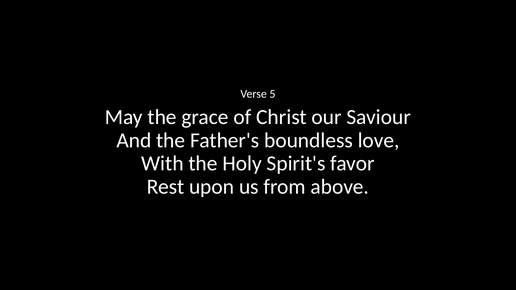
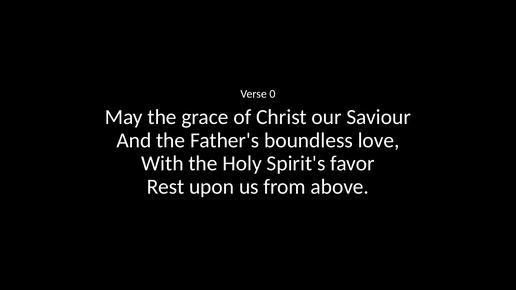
5: 5 -> 0 (272, 94)
